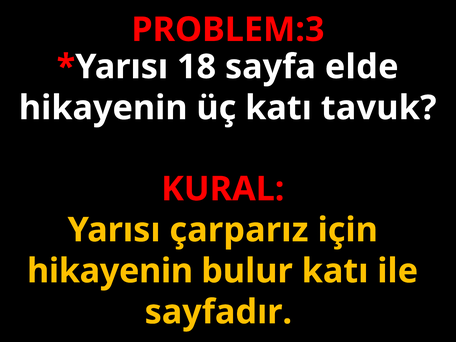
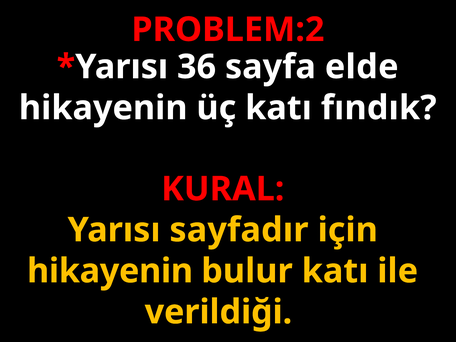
PROBLEM:3: PROBLEM:3 -> PROBLEM:2 (228, 30)
18: 18 -> 36 (197, 67)
tavuk: tavuk -> fındık (379, 108)
çarparız: çarparız -> sayfadır (239, 230)
sayfadır: sayfadır -> verildiği (218, 312)
